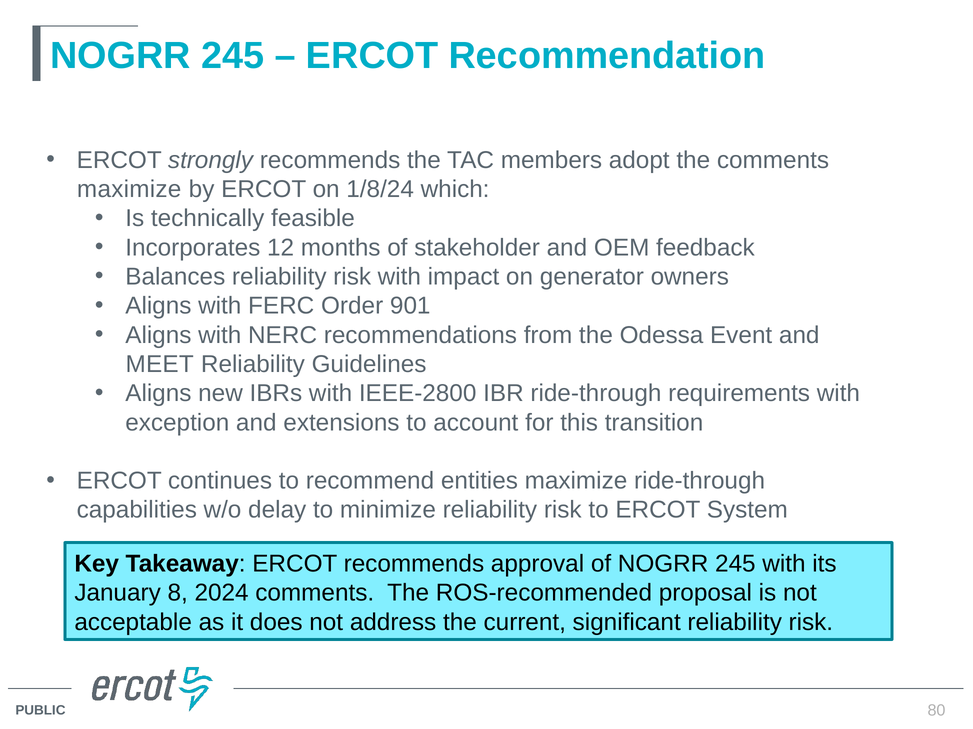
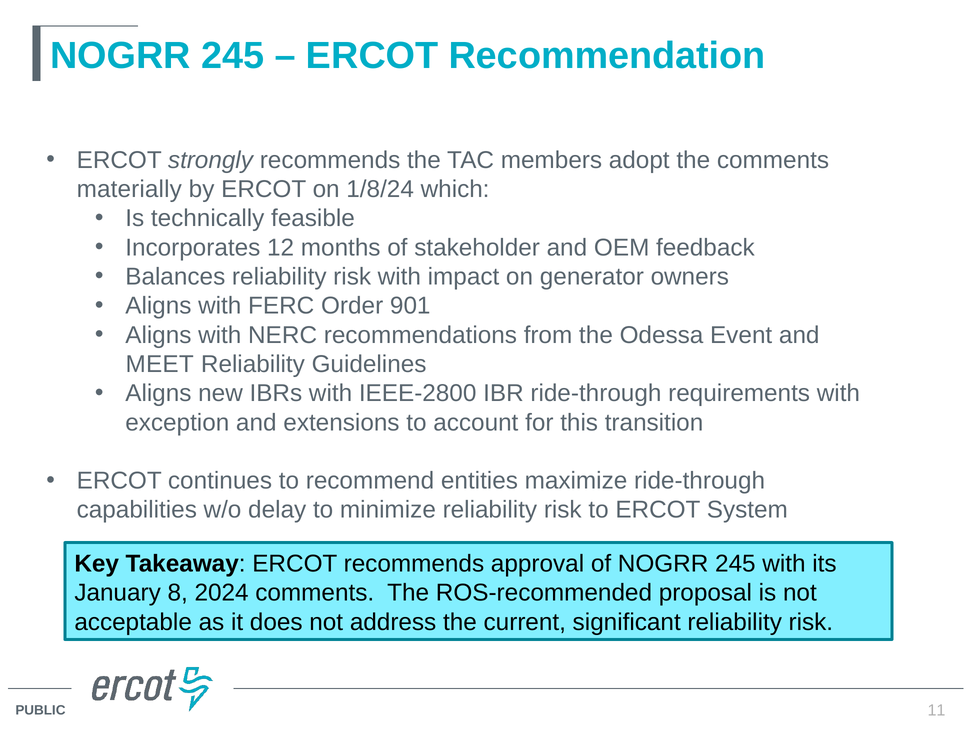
maximize: maximize -> materially (129, 189)
80: 80 -> 11 (937, 711)
